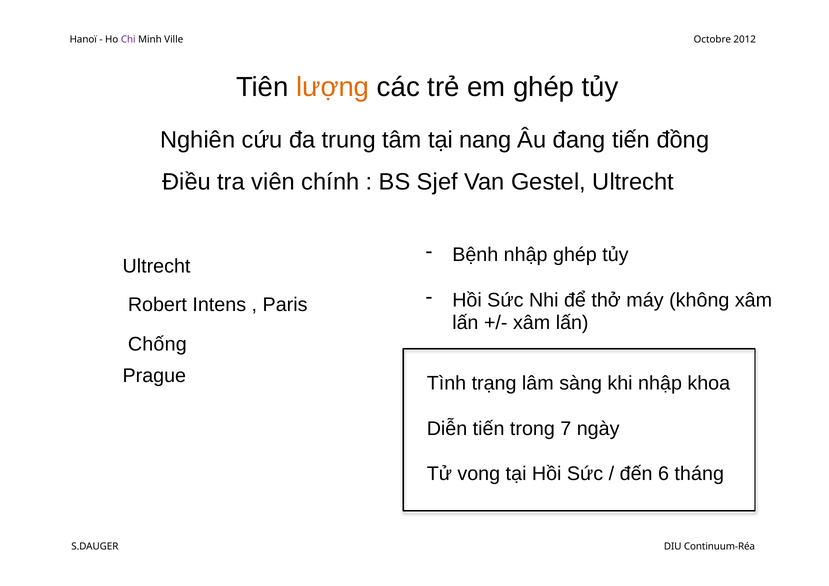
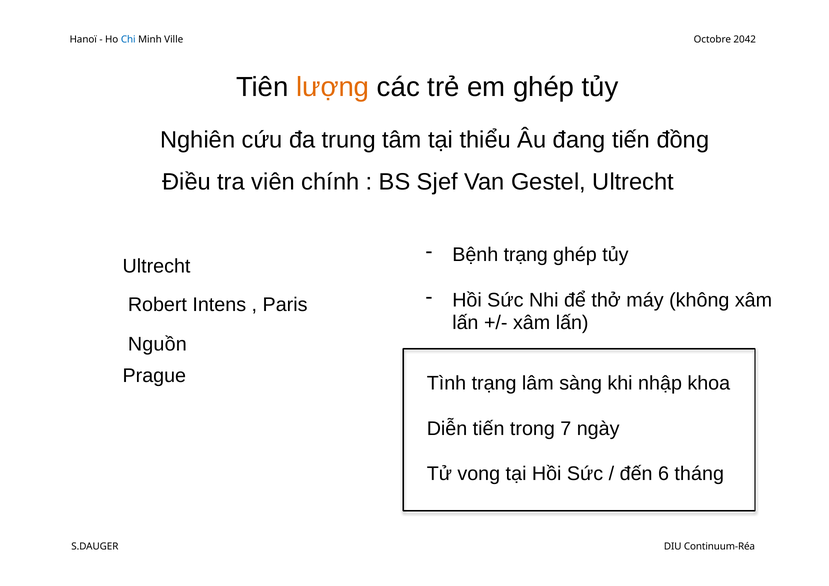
Chi colour: purple -> blue (128, 40)
2012: 2012 -> 2042 (745, 40)
nang: nang -> thiểu (485, 140)
Bệnh nhập: nhập -> trạng (526, 255)
Chống: Chống -> Nguồn (157, 344)
